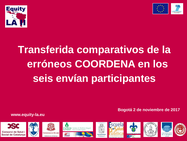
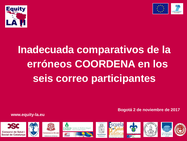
Transferida: Transferida -> Inadecuada (46, 49)
envían: envían -> correo (72, 78)
